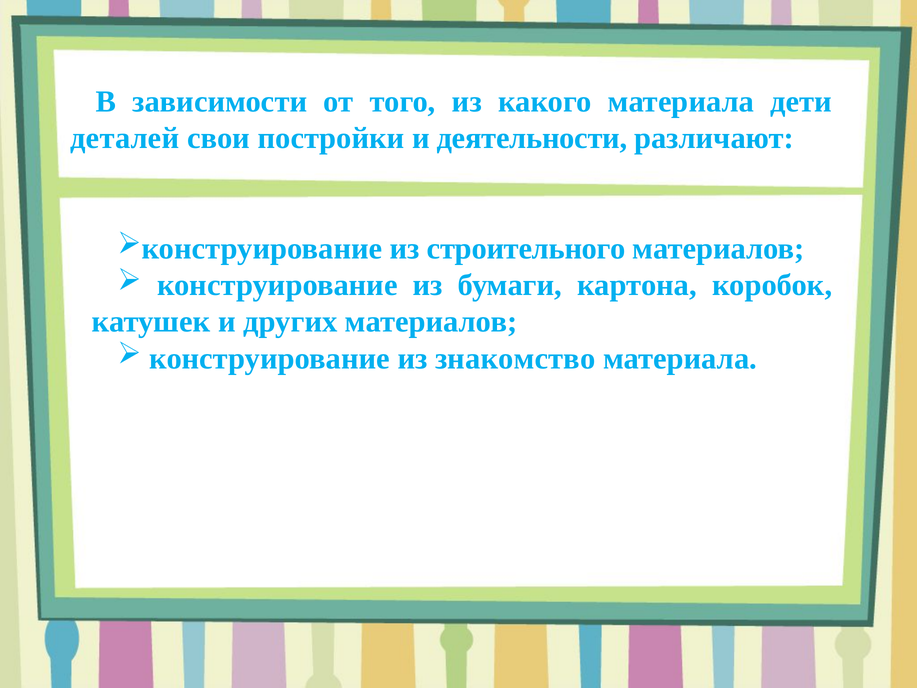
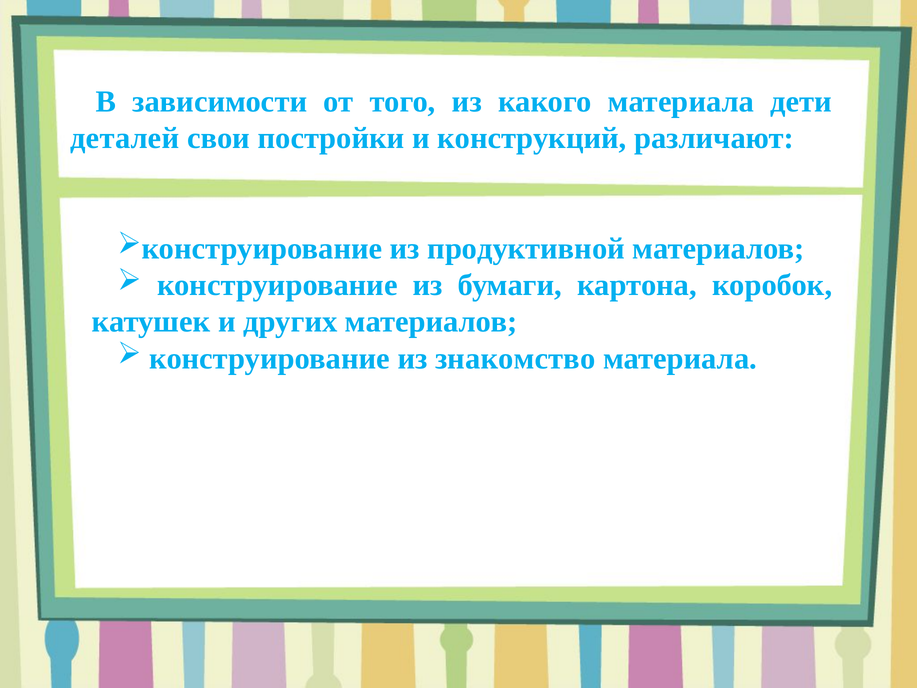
деятельности: деятельности -> конструкций (532, 138)
строительного: строительного -> продуктивной (526, 248)
